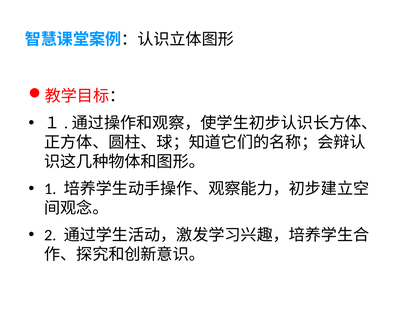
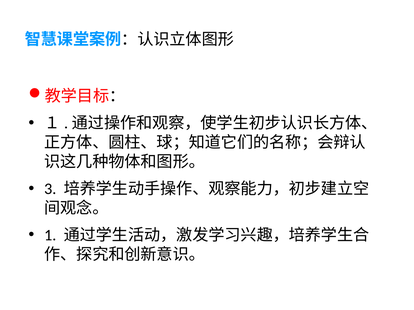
1: 1 -> 3 (50, 189)
2: 2 -> 1 (50, 235)
